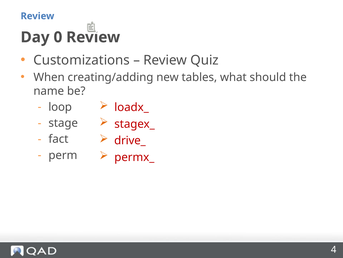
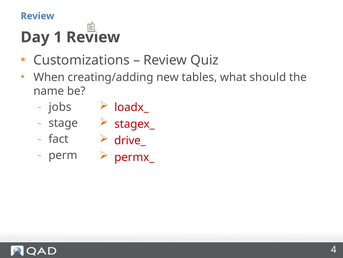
0: 0 -> 1 (58, 37)
loop: loop -> jobs (60, 107)
